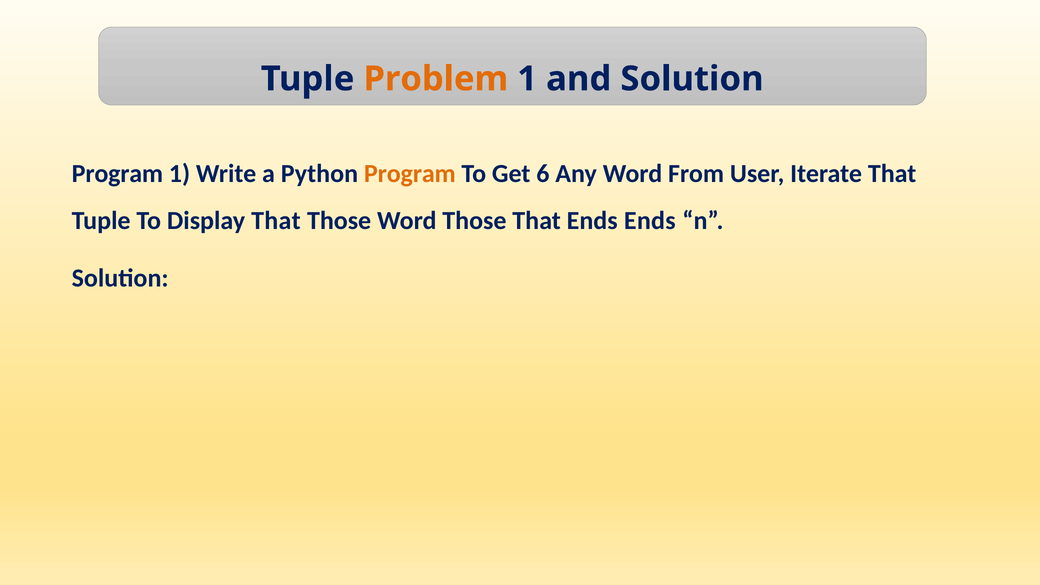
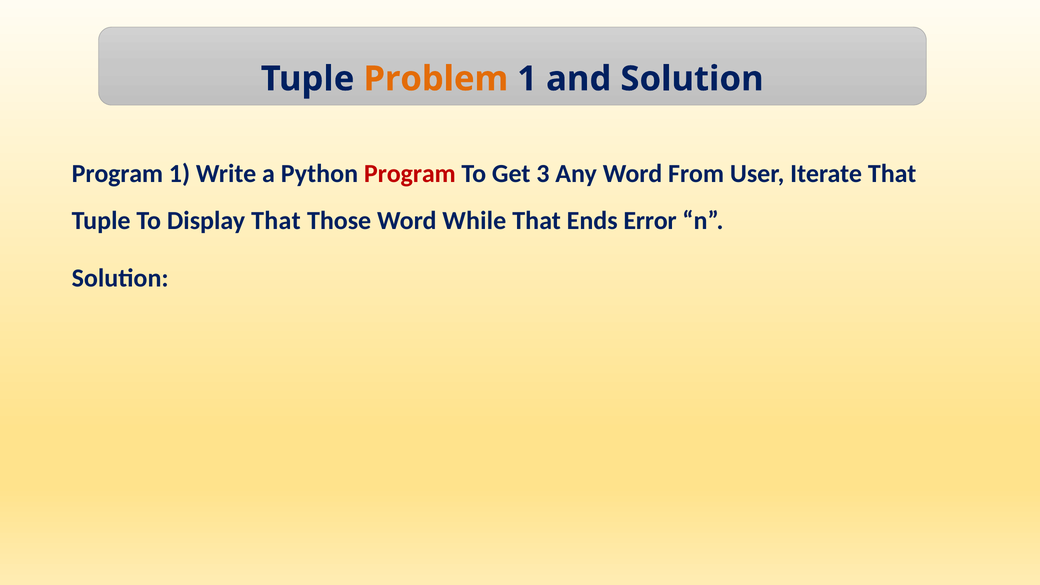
Program colour: orange -> red (410, 174)
6: 6 -> 3 (543, 174)
Word Those: Those -> While (474, 221)
Ends Ends: Ends -> Error (650, 221)
